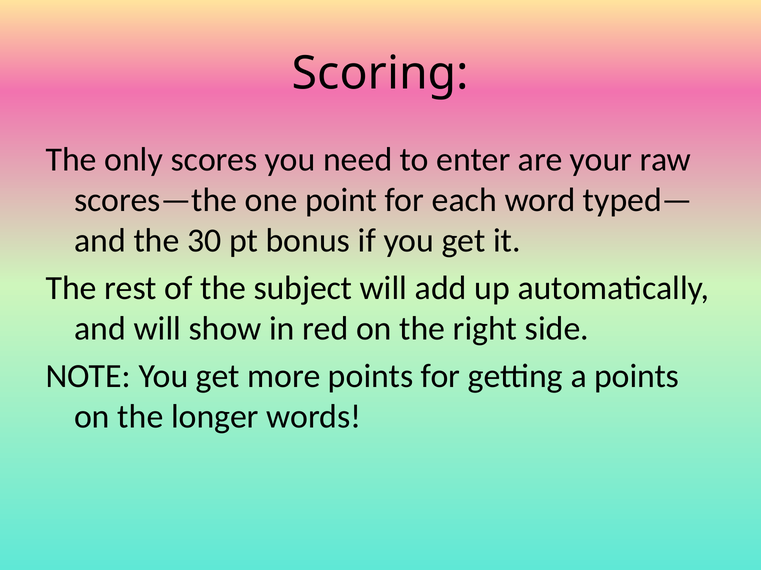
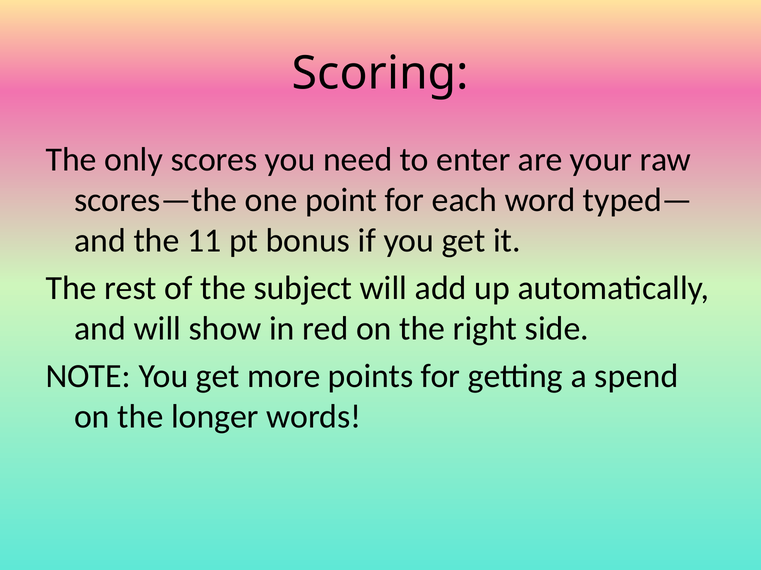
30: 30 -> 11 (204, 241)
a points: points -> spend (636, 376)
